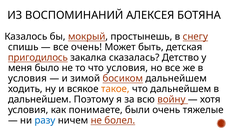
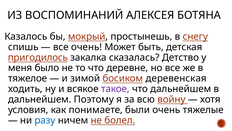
что условия: условия -> деревне (127, 68)
условия: условия -> тяжелое (28, 78)
босиком дальнейшем: дальнейшем -> деревенская (176, 78)
такое colour: orange -> purple (115, 89)
